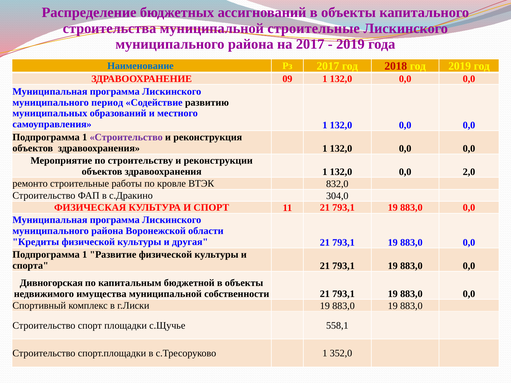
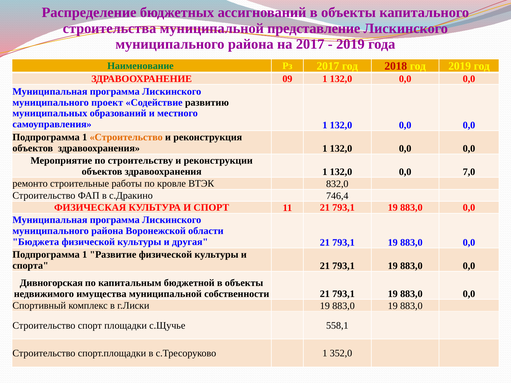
муниципальной строительные: строительные -> представление (314, 28)
Наименование colour: blue -> green (140, 66)
период: период -> проект (107, 102)
Строительство colour: purple -> orange (126, 137)
2,0: 2,0 -> 7,0 (469, 172)
304,0: 304,0 -> 746,4 (337, 196)
Кредиты: Кредиты -> Бюджета (36, 242)
